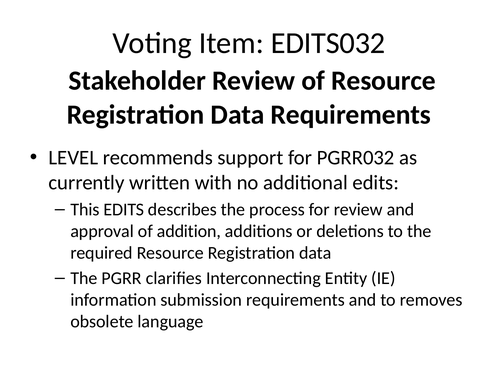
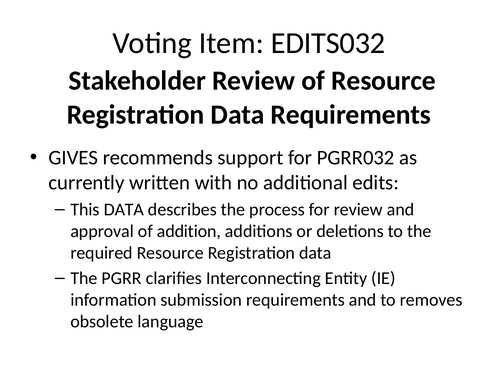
LEVEL: LEVEL -> GIVES (73, 157)
This EDITS: EDITS -> DATA (124, 209)
